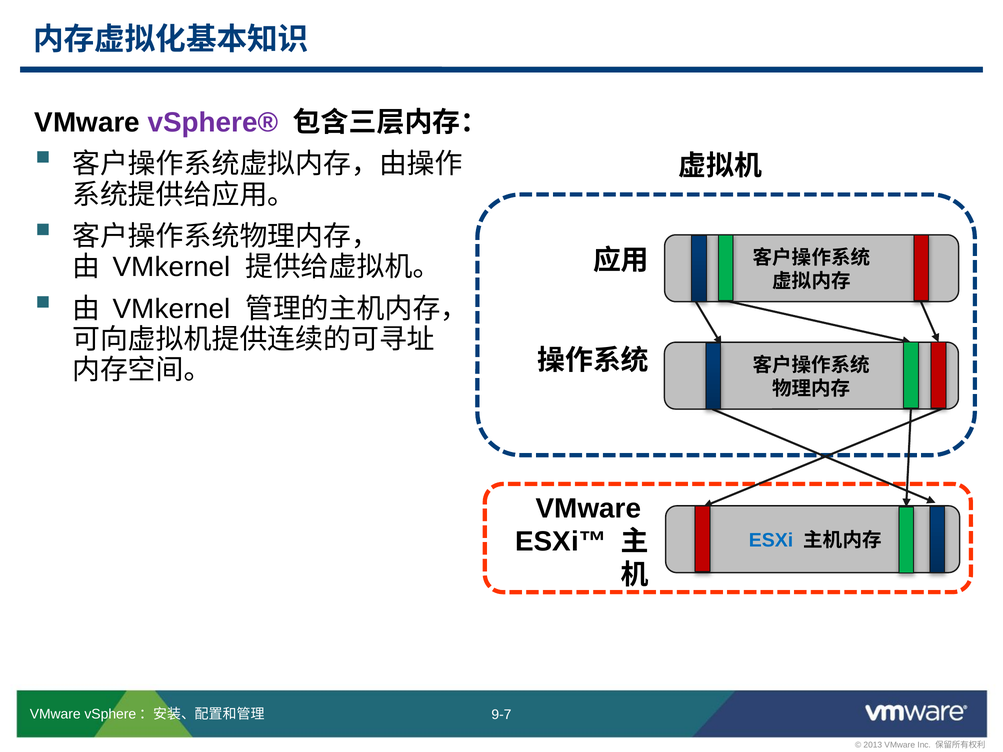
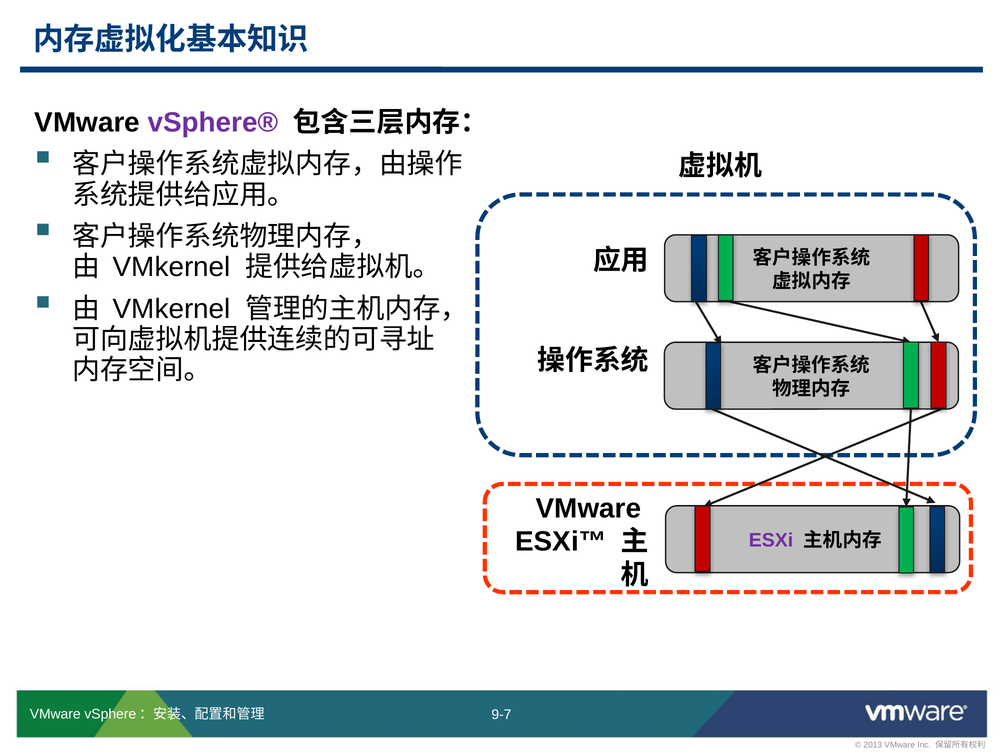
ESXi colour: blue -> purple (771, 541)
